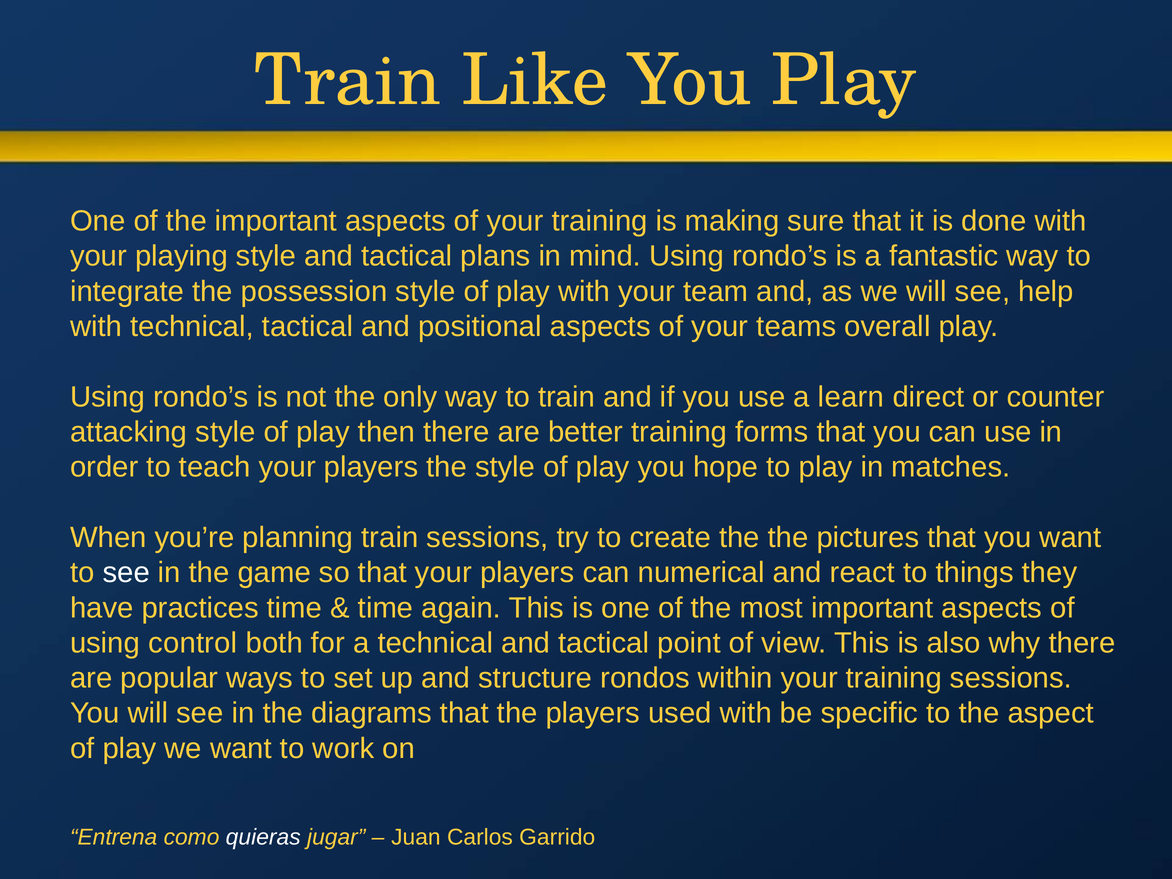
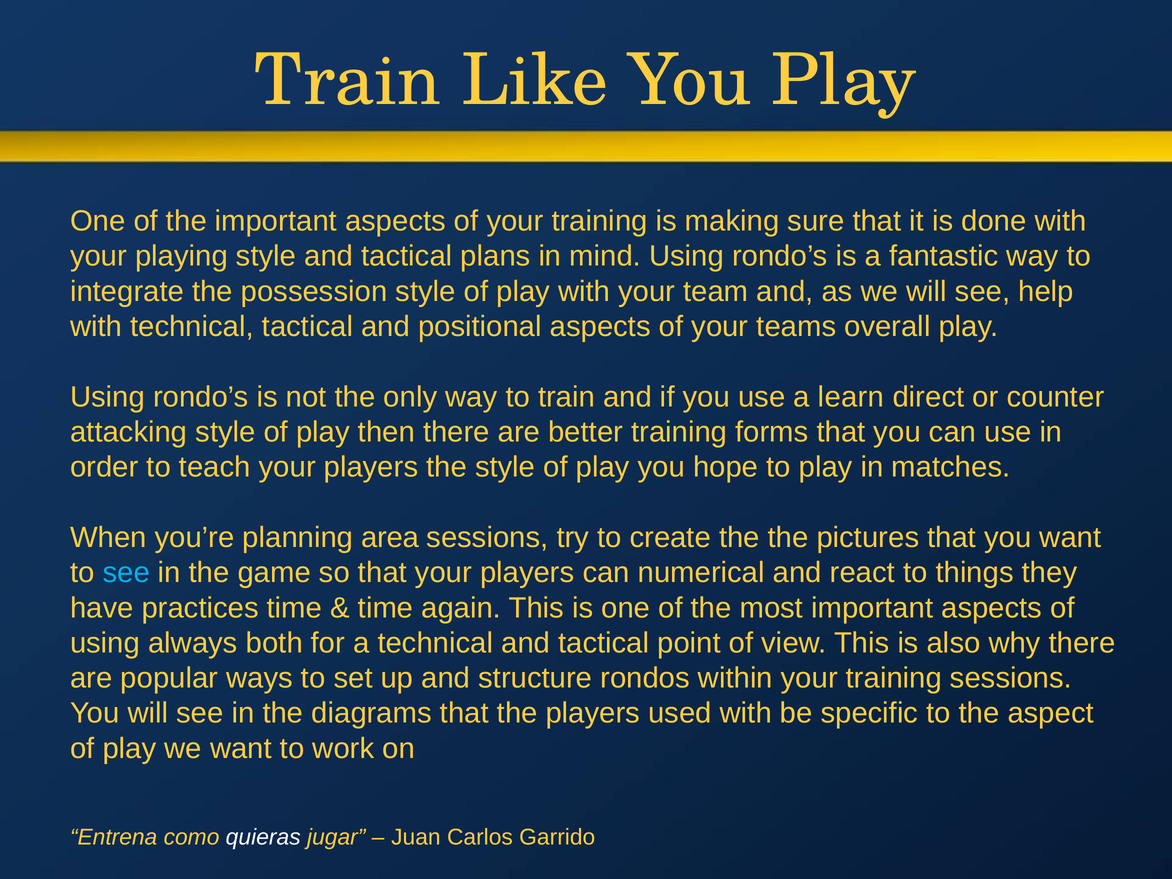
planning train: train -> area (390, 538)
see colour: white -> light blue (126, 573)
control: control -> always (193, 643)
